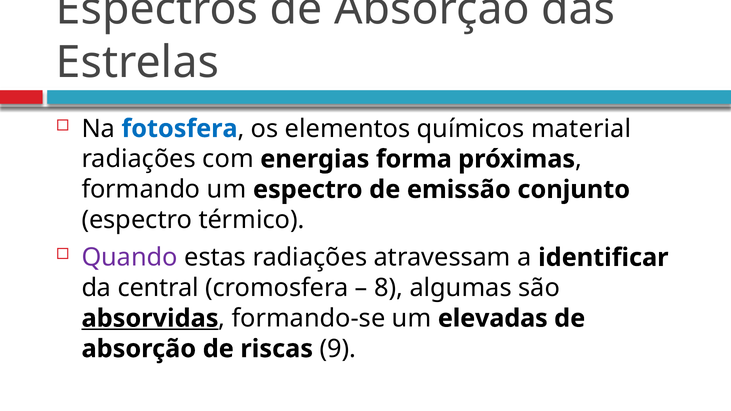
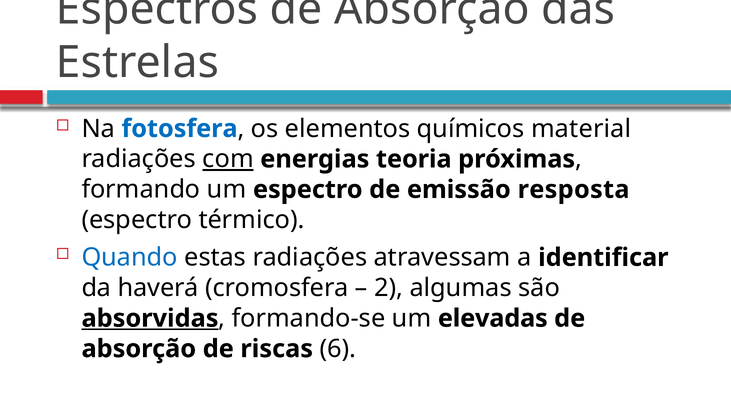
com underline: none -> present (228, 159)
forma: forma -> teoria (414, 159)
conjunto: conjunto -> resposta (574, 190)
Quando colour: purple -> blue (130, 258)
central: central -> haverá (158, 288)
8: 8 -> 2 (389, 288)
9: 9 -> 6 (338, 349)
